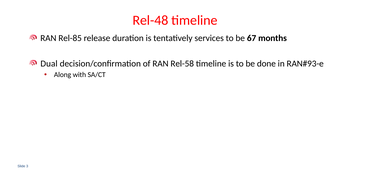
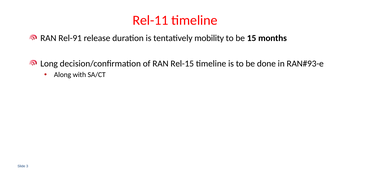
Rel-48: Rel-48 -> Rel-11 (150, 20)
Rel-85: Rel-85 -> Rel-91 (70, 38)
services: services -> mobility (209, 38)
67: 67 -> 15 (252, 38)
Dual: Dual -> Long (49, 64)
Rel-58: Rel-58 -> Rel-15 (182, 64)
